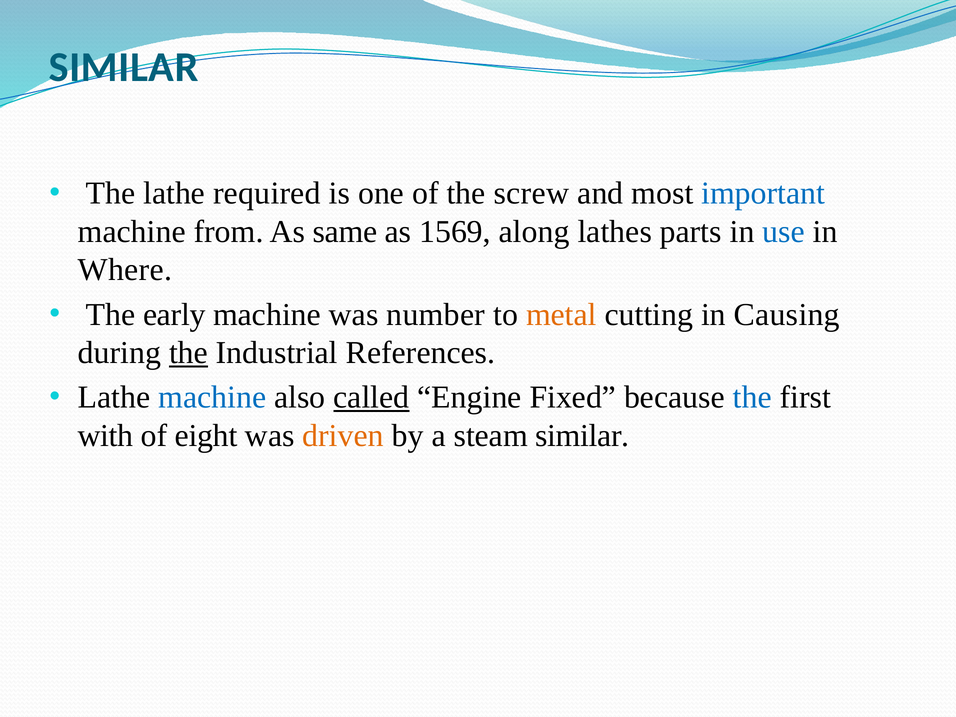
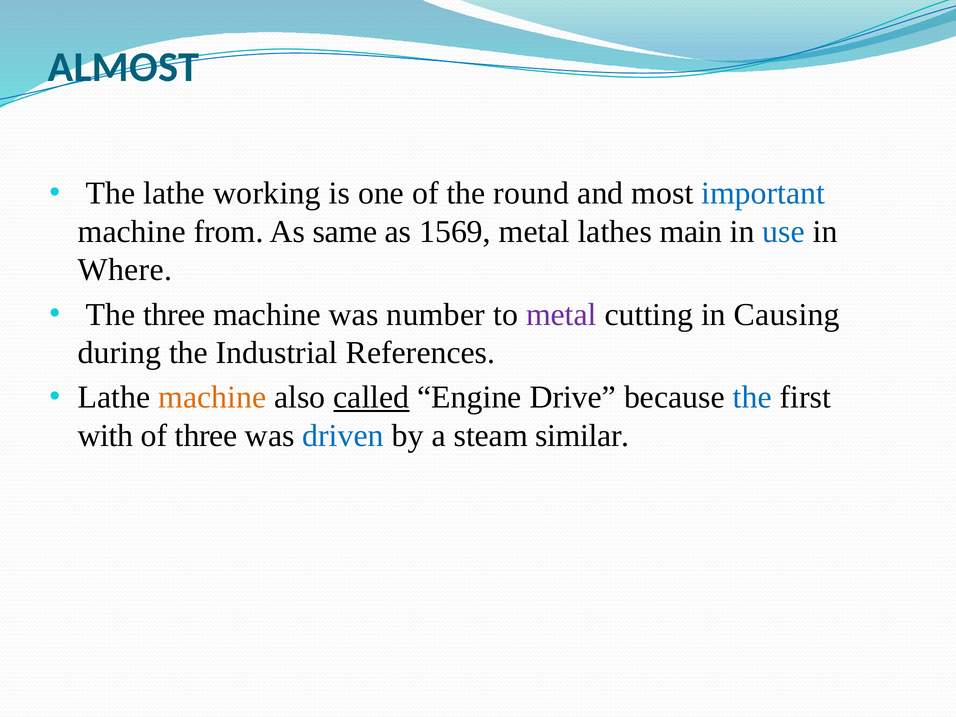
SIMILAR: SIMILAR -> ALMOST (124, 67)
required: required -> working (267, 193)
screw: screw -> round (531, 193)
1569 along: along -> metal (534, 232)
parts: parts -> main (691, 232)
The early: early -> three (174, 315)
metal colour: orange -> purple (561, 315)
the underline: present -> none (188, 353)
machine colour: blue -> orange (212, 397)
Fixed: Fixed -> Drive (573, 397)
of eight: eight -> three (206, 436)
driven colour: orange -> blue (343, 436)
